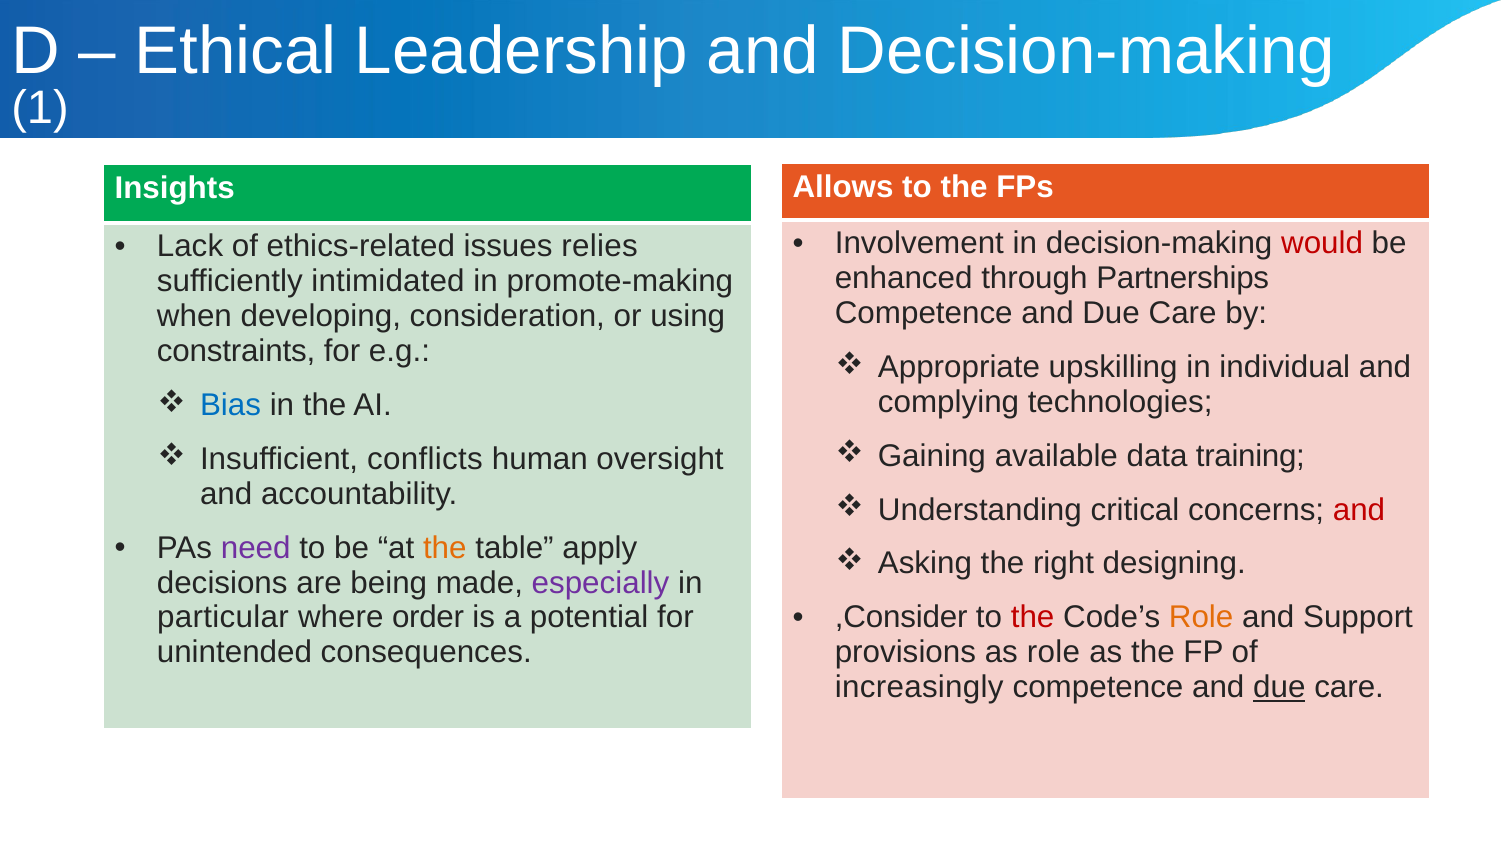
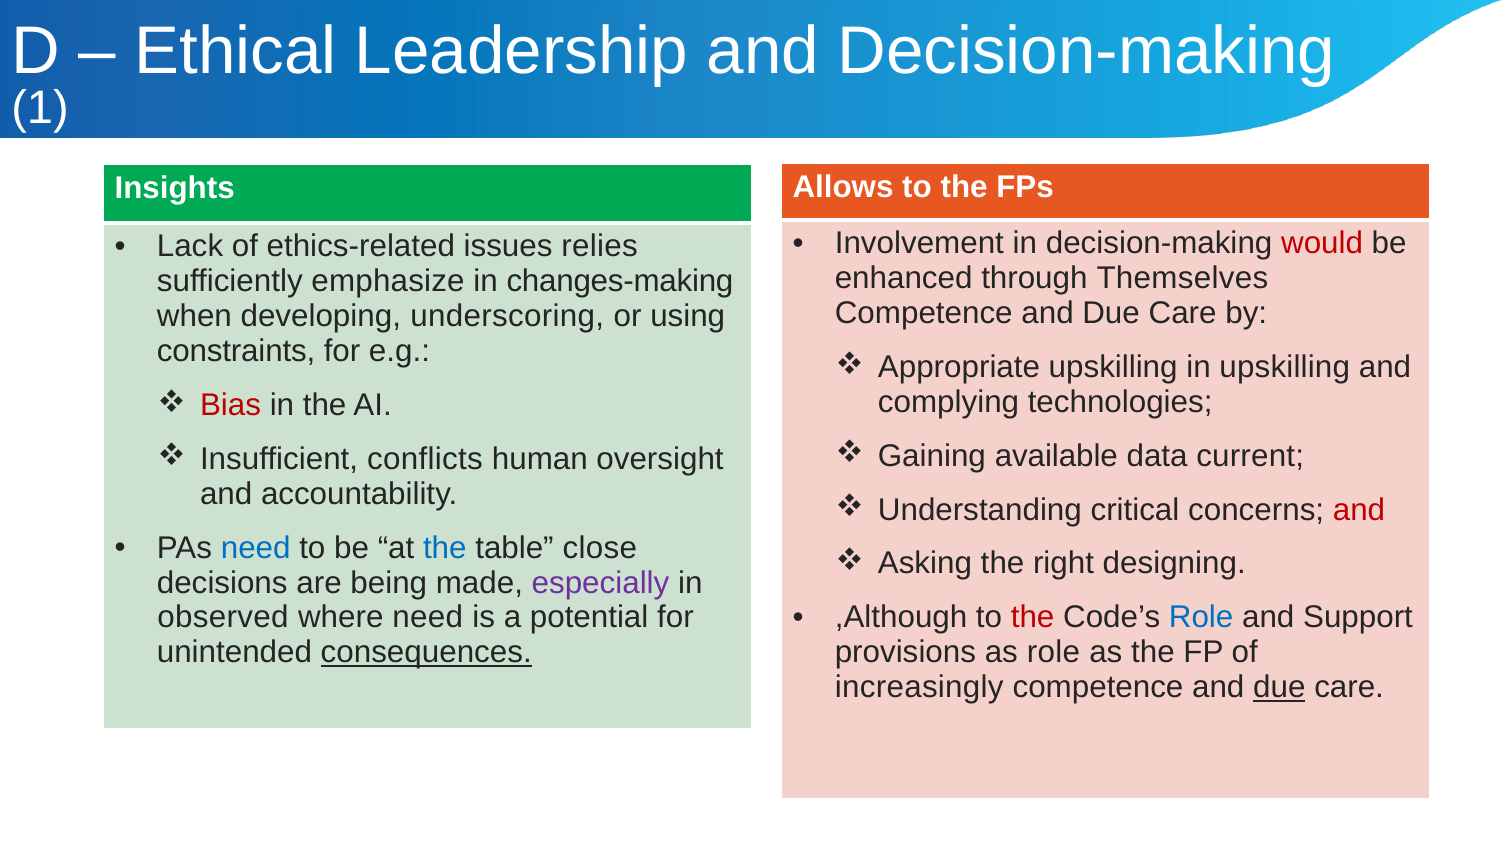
Partnerships: Partnerships -> Themselves (1182, 279)
intimidated: intimidated -> emphasize (388, 282)
promote-making: promote-making -> changes-making (620, 282)
consideration: consideration -> underscoring (507, 317)
in individual: individual -> upskilling (1285, 367)
Bias colour: blue -> red (231, 405)
training: training -> current (1250, 456)
need colour: purple -> blue (256, 548)
the colour: orange -> blue (445, 548)
apply: apply -> close (600, 548)
,Consider: ,Consider -> ,Although (901, 617)
Role colour: orange -> blue (1201, 617)
particular: particular -> observed (223, 618)
where order: order -> need (428, 618)
consequences underline: none -> present (426, 653)
